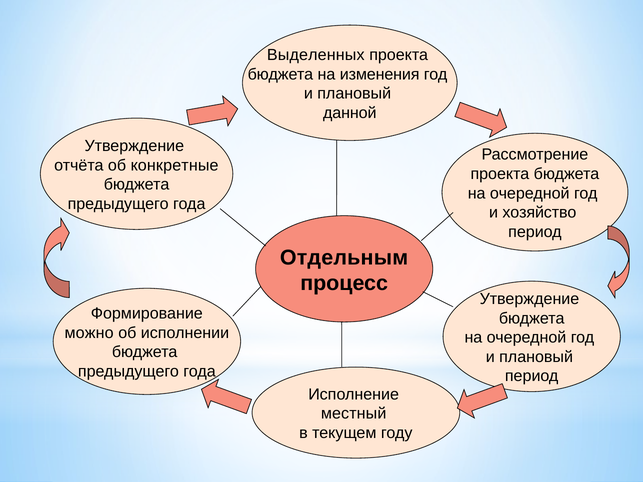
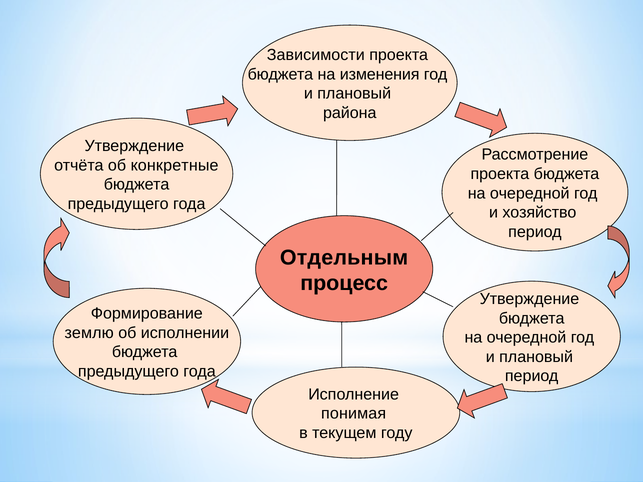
Выделенных: Выделенных -> Зависимости (316, 55)
данной: данной -> района (350, 113)
можно: можно -> землю (89, 333)
местный: местный -> понимая (354, 414)
